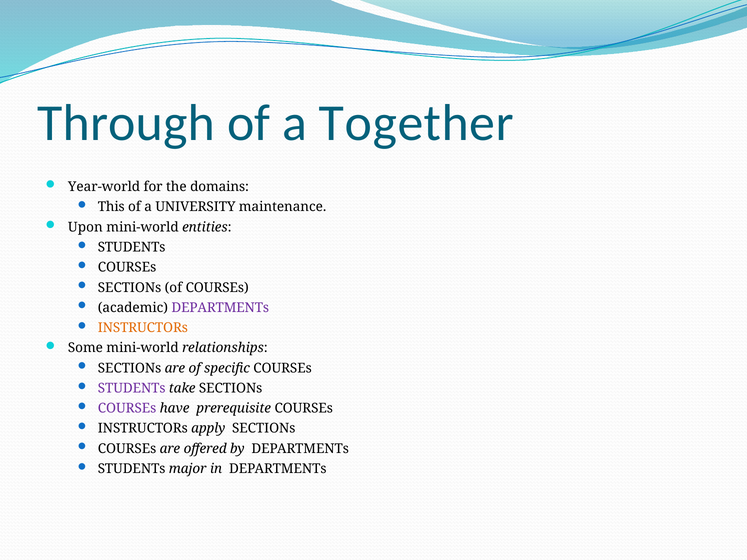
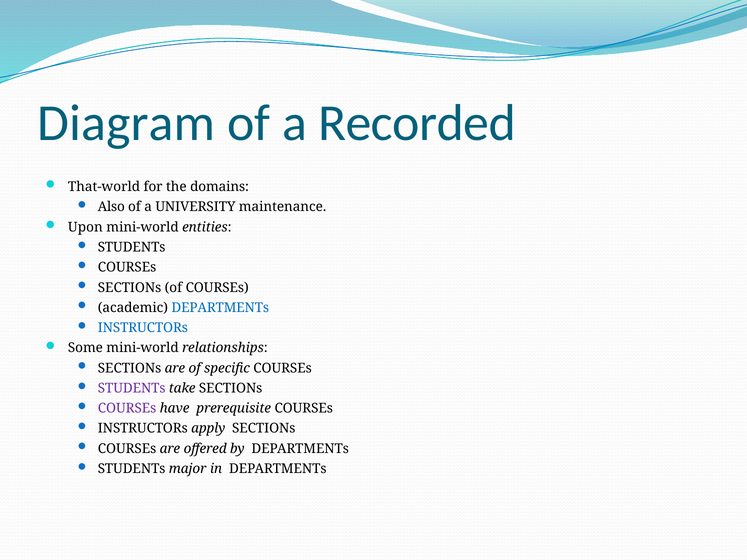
Through: Through -> Diagram (126, 123)
Together: Together -> Recorded (417, 123)
Year-world: Year-world -> That-world (104, 187)
This: This -> Also (111, 207)
DEPARTMENTs colour: purple -> blue (220, 308)
INSTRUCTORs colour: orange -> blue (143, 328)
